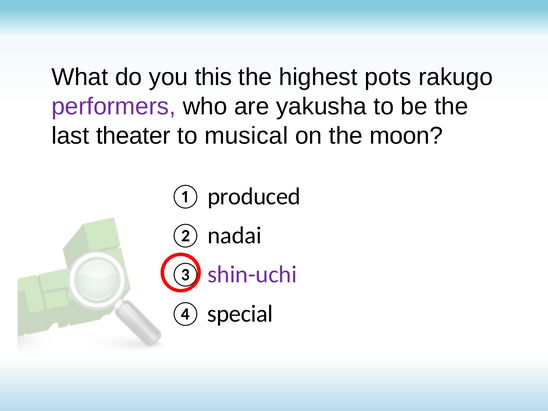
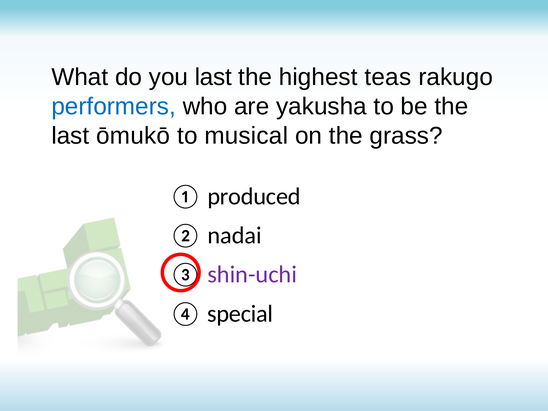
you this: this -> last (213, 77)
pots: pots -> teas (388, 77)
performers colour: purple -> blue (114, 106)
theater: theater -> ōmukō (133, 136)
moon: moon -> grass (406, 136)
